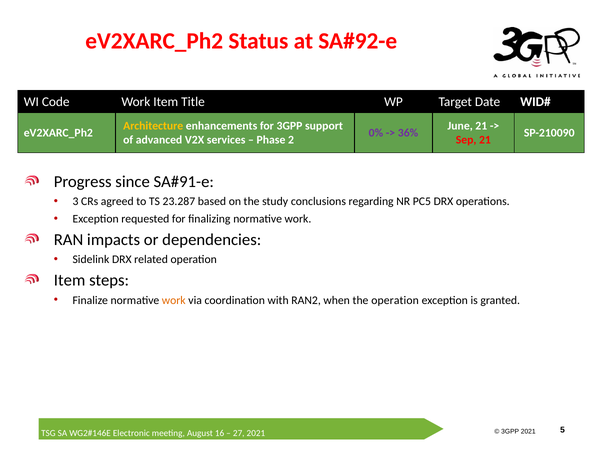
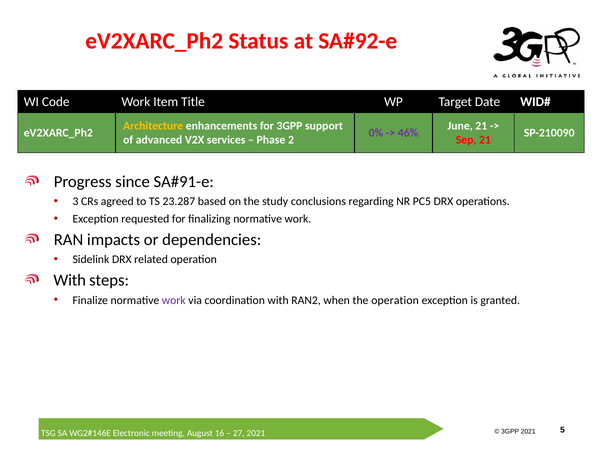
36%: 36% -> 46% (408, 133)
Item: Item -> With (70, 280)
work colour: orange -> purple (174, 300)
